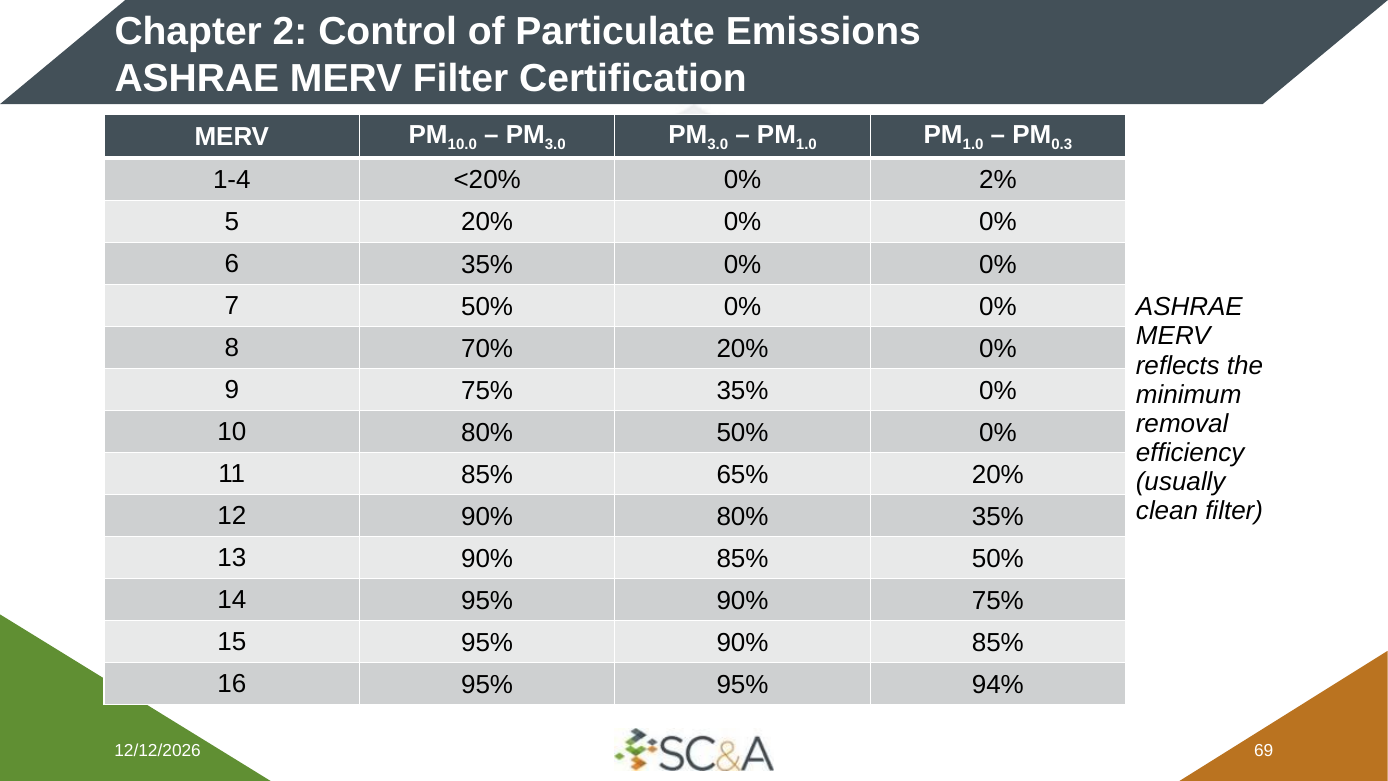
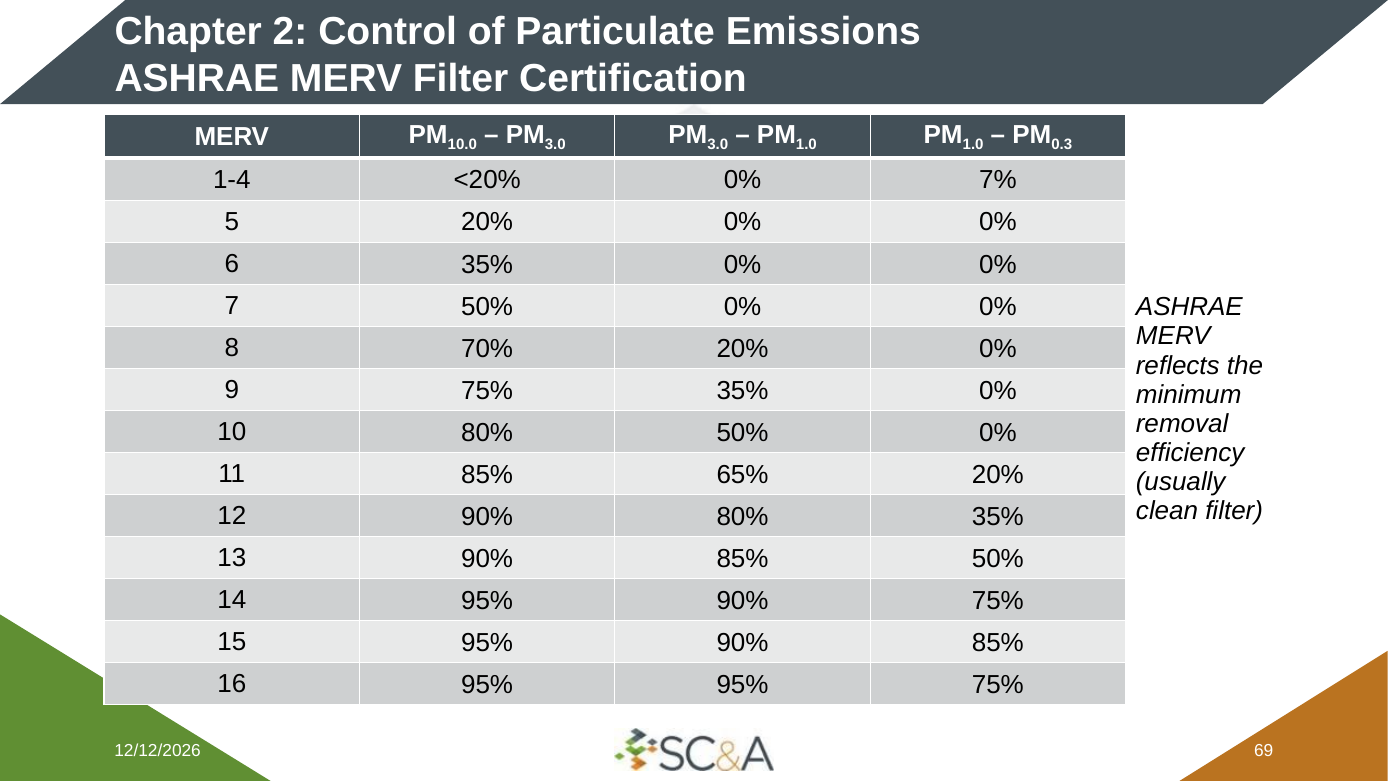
2%: 2% -> 7% (998, 180)
95% 94%: 94% -> 75% (998, 684)
